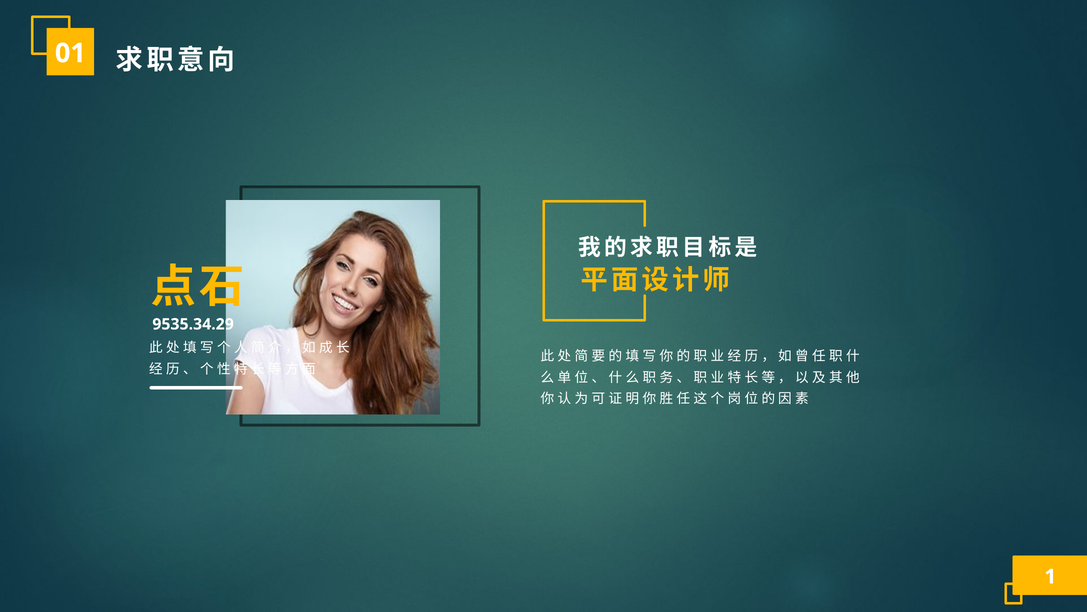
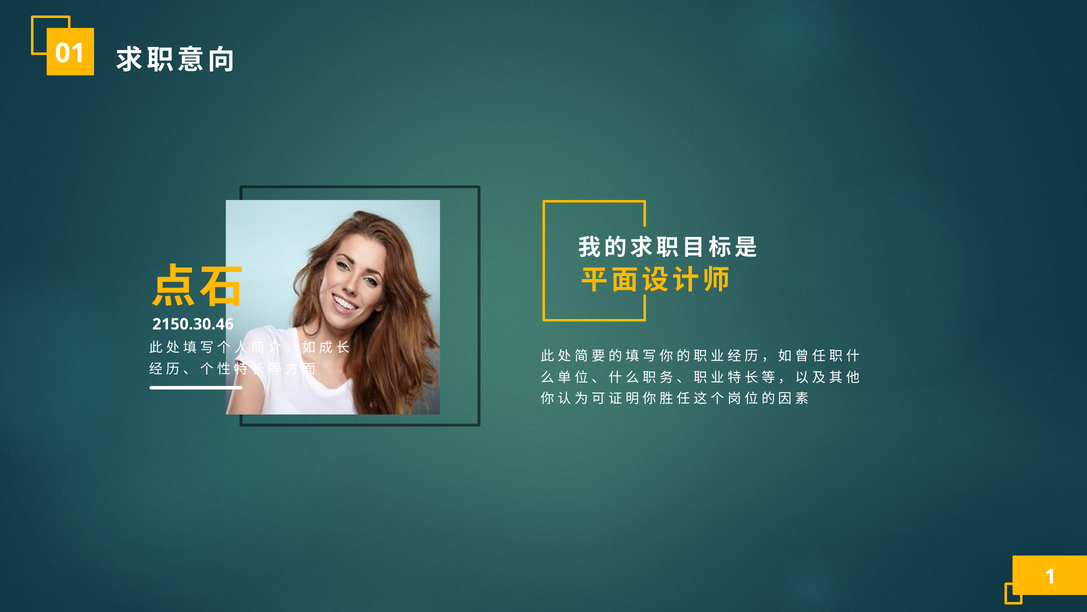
9535.34.29: 9535.34.29 -> 2150.30.46 (193, 324)
